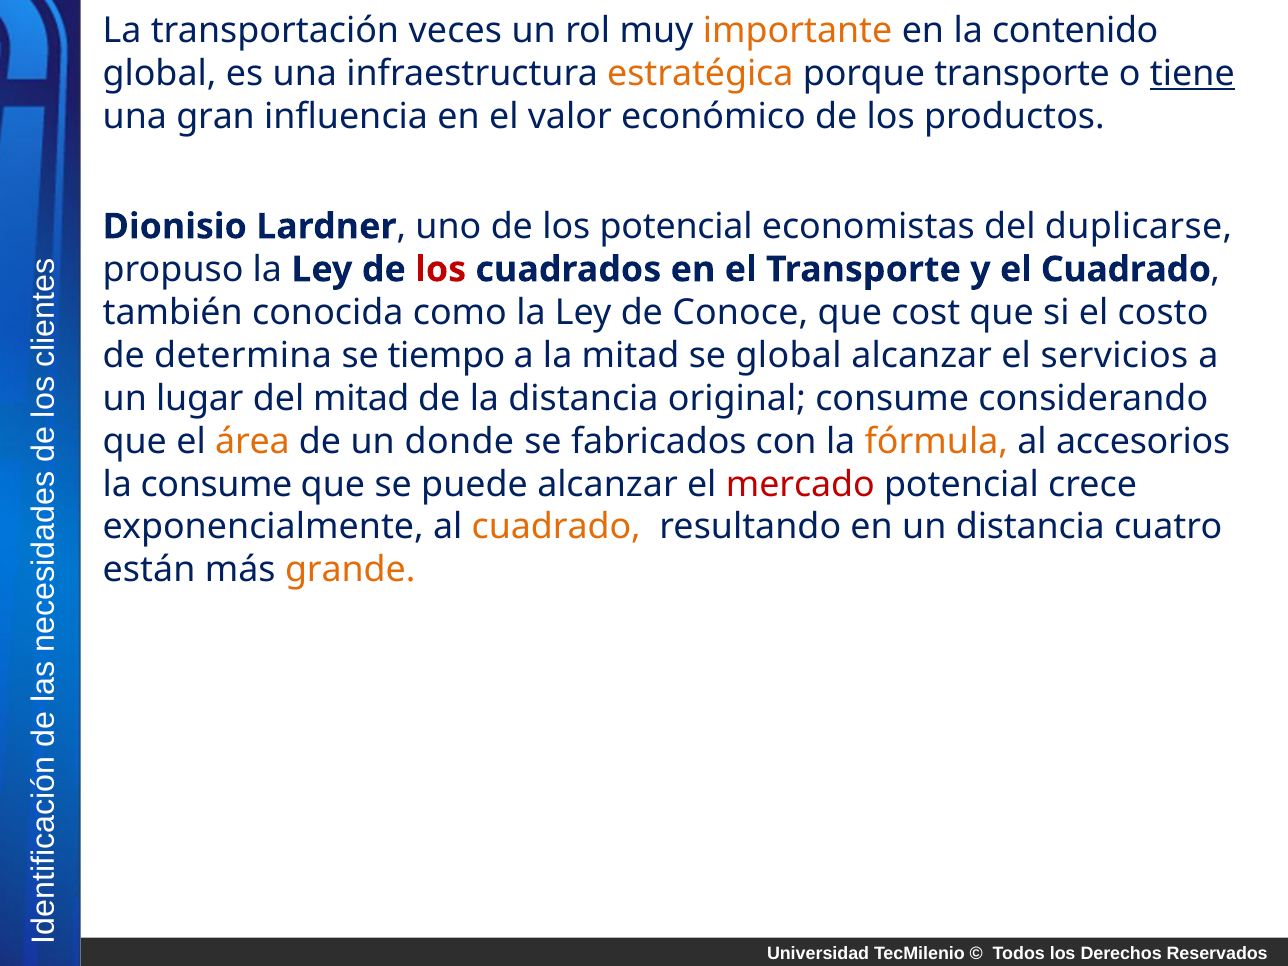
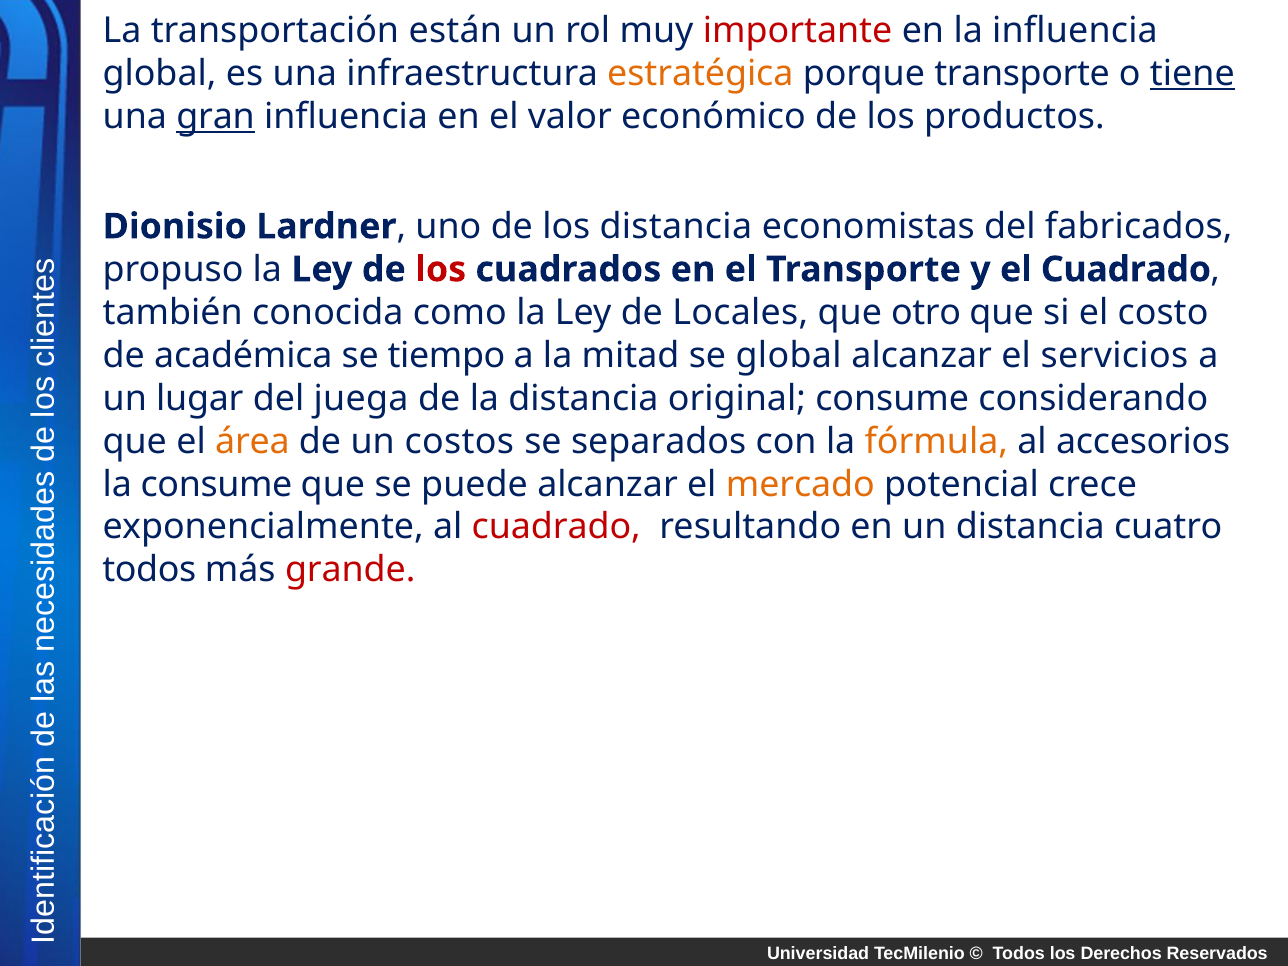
veces: veces -> están (455, 30)
importante colour: orange -> red (798, 30)
la contenido: contenido -> influencia (1075, 30)
gran underline: none -> present (216, 116)
los potencial: potencial -> distancia (676, 227)
duplicarse: duplicarse -> fabricados (1139, 227)
Conoce: Conoce -> Locales (740, 312)
cost: cost -> otro (926, 312)
determina: determina -> académica (243, 355)
del mitad: mitad -> juega (361, 398)
donde: donde -> costos (459, 441)
fabricados: fabricados -> separados (659, 441)
mercado colour: red -> orange (800, 484)
cuadrado colour: orange -> red (556, 527)
están: están -> todos (149, 570)
grande colour: orange -> red (350, 570)
